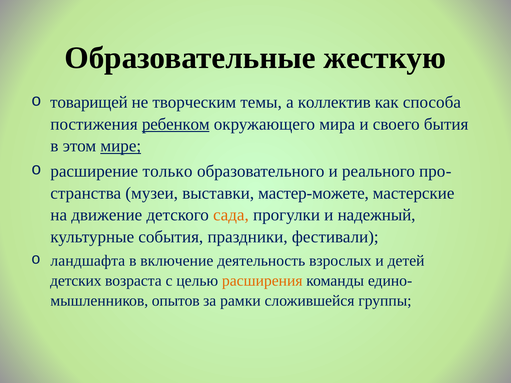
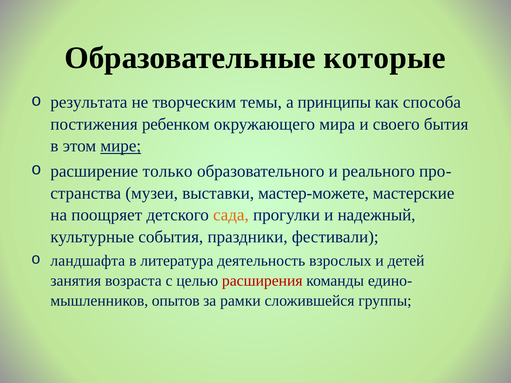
жесткую: жесткую -> которые (385, 58)
товарищей: товарищей -> результата (89, 102)
коллектив: коллектив -> принципы (334, 102)
ребенком underline: present -> none (176, 124)
движение: движение -> поощряет (107, 215)
включение: включение -> литература (177, 261)
детских: детских -> занятия (76, 281)
расширения colour: orange -> red (262, 281)
